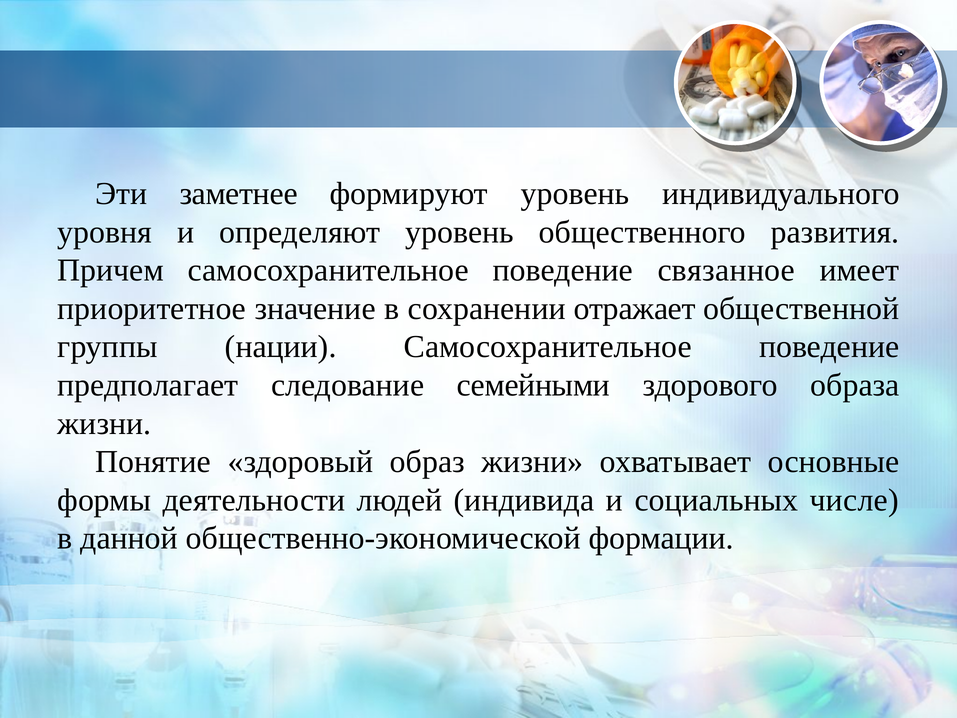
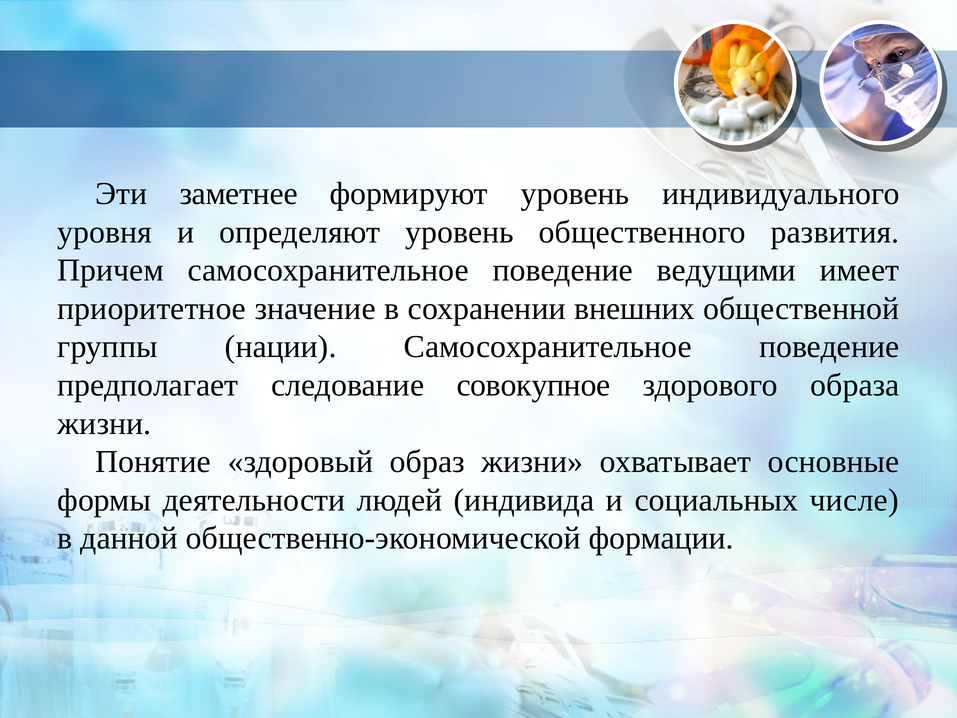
связанное: связанное -> ведущими (726, 270)
отражает: отражает -> внешних (635, 308)
семейными: семейными -> совокупное (533, 385)
